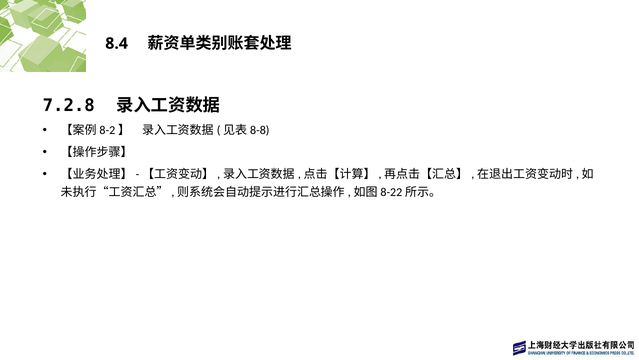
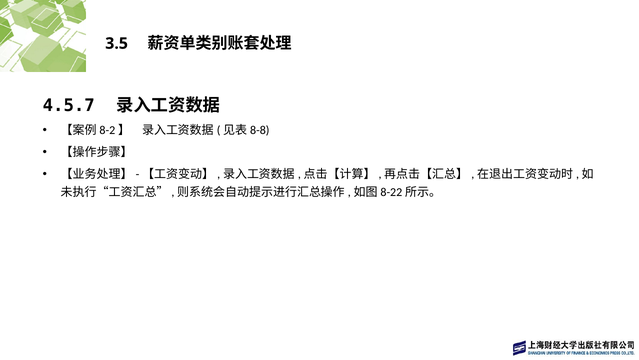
8.4: 8.4 -> 3.5 (117, 43)
7.2.8: 7.2.8 -> 4.5.7 (69, 106)
